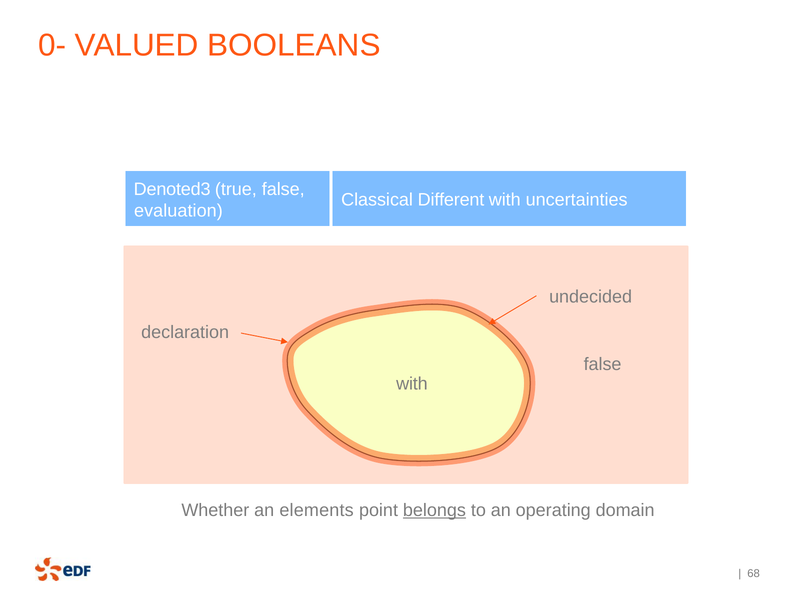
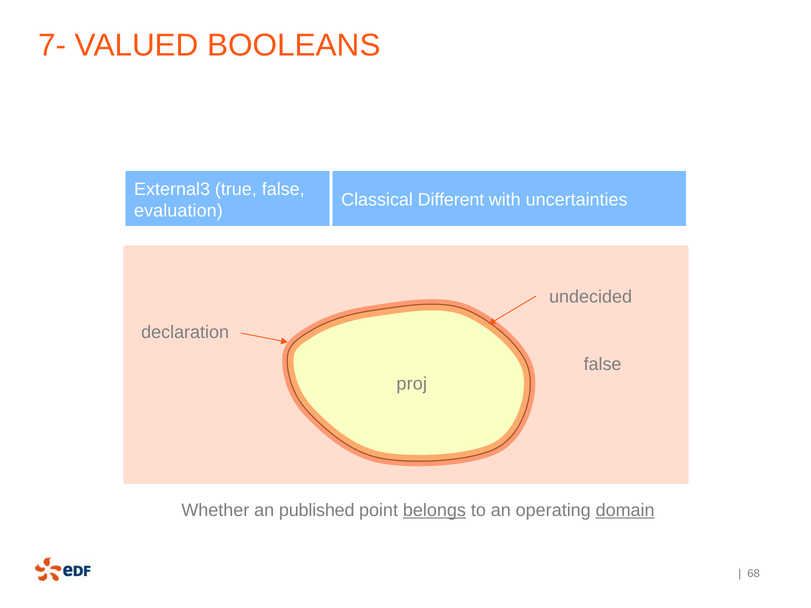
0-: 0- -> 7- (52, 45)
Denoted3: Denoted3 -> External3 (172, 189)
with: with -> proj (412, 384)
elements: elements -> published (317, 510)
domain underline: none -> present (625, 510)
